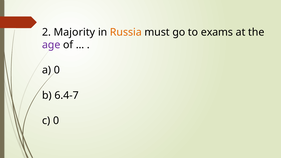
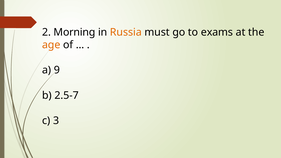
Majority: Majority -> Morning (75, 32)
age colour: purple -> orange (51, 45)
a 0: 0 -> 9 (57, 70)
6.4-7: 6.4-7 -> 2.5-7 (67, 95)
c 0: 0 -> 3 (56, 121)
